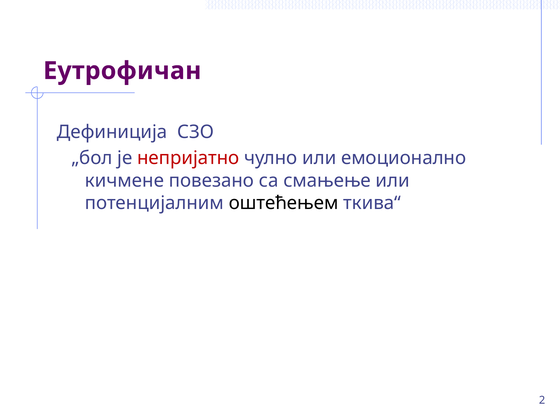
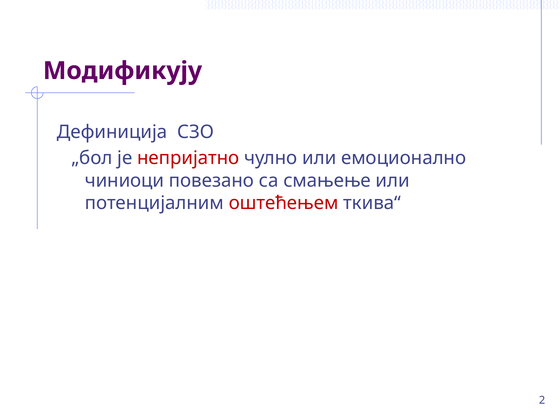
Еутрофичан: Еутрофичан -> Модификују (123, 71)
кичмене: кичмене -> чиниоци (125, 181)
оштећењем colour: black -> red (284, 203)
